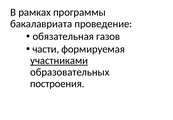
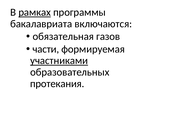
рамках underline: none -> present (35, 12)
проведение: проведение -> включаются (103, 24)
построения: построения -> протекания (57, 83)
